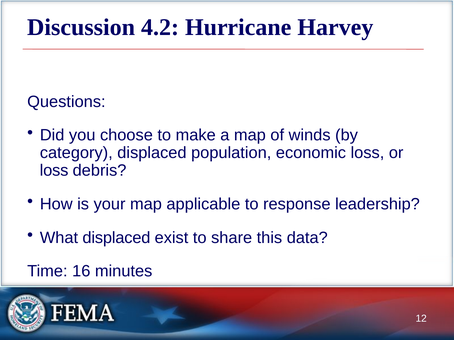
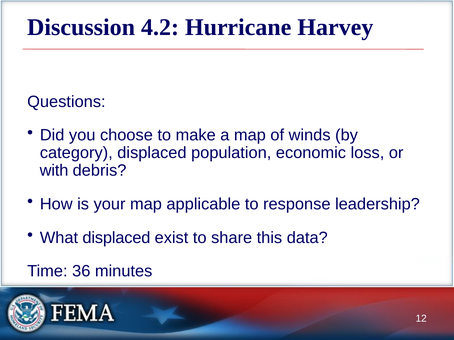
loss: loss -> with (54, 171)
16: 16 -> 36 (81, 272)
